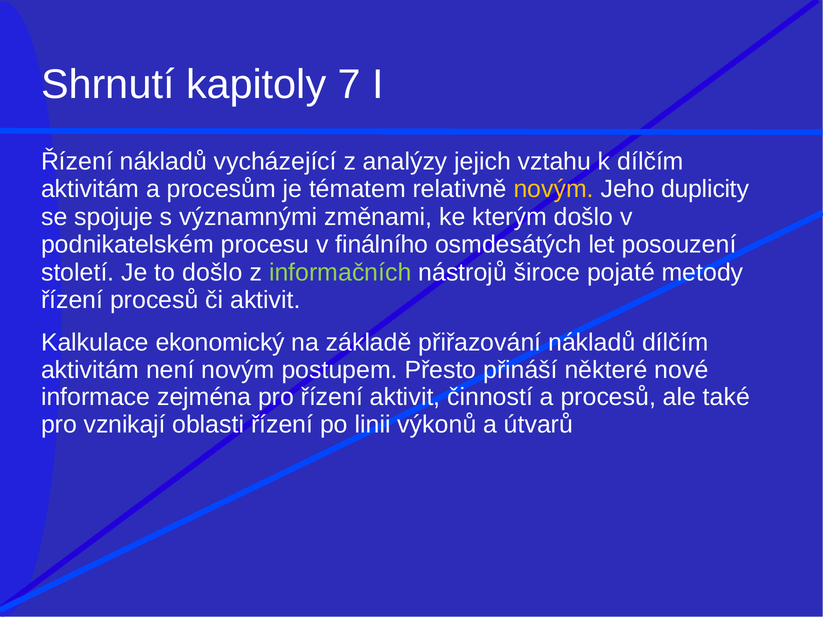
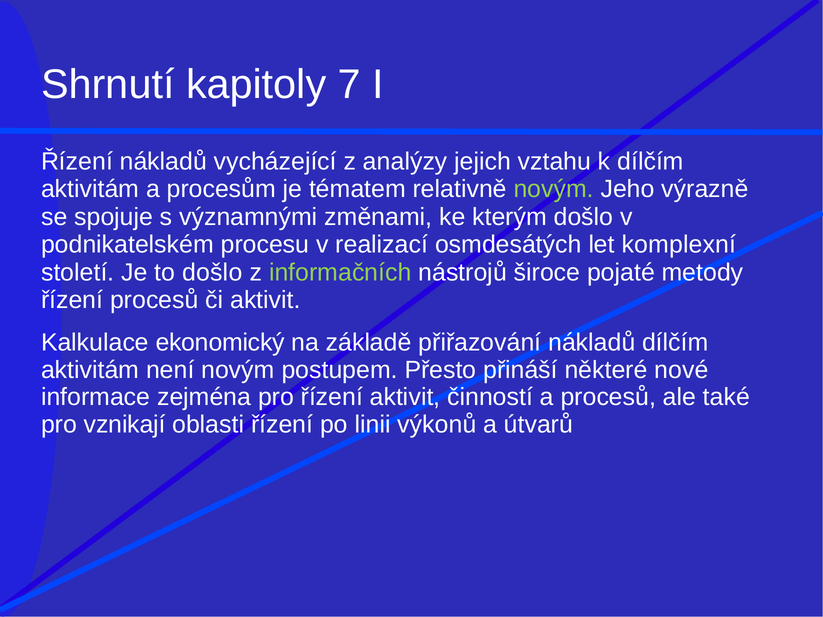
novým colour: yellow -> light green (554, 189)
duplicity: duplicity -> výrazně (705, 189)
finálního: finálního -> realizací (382, 245)
posouzení: posouzení -> komplexní (679, 245)
